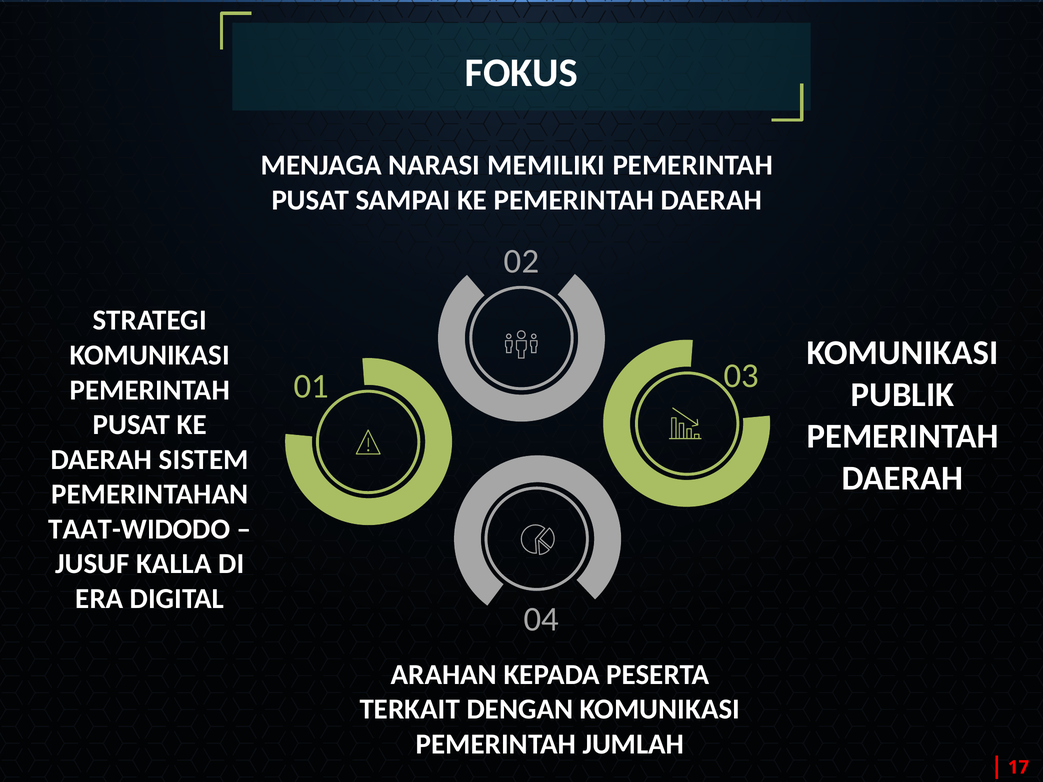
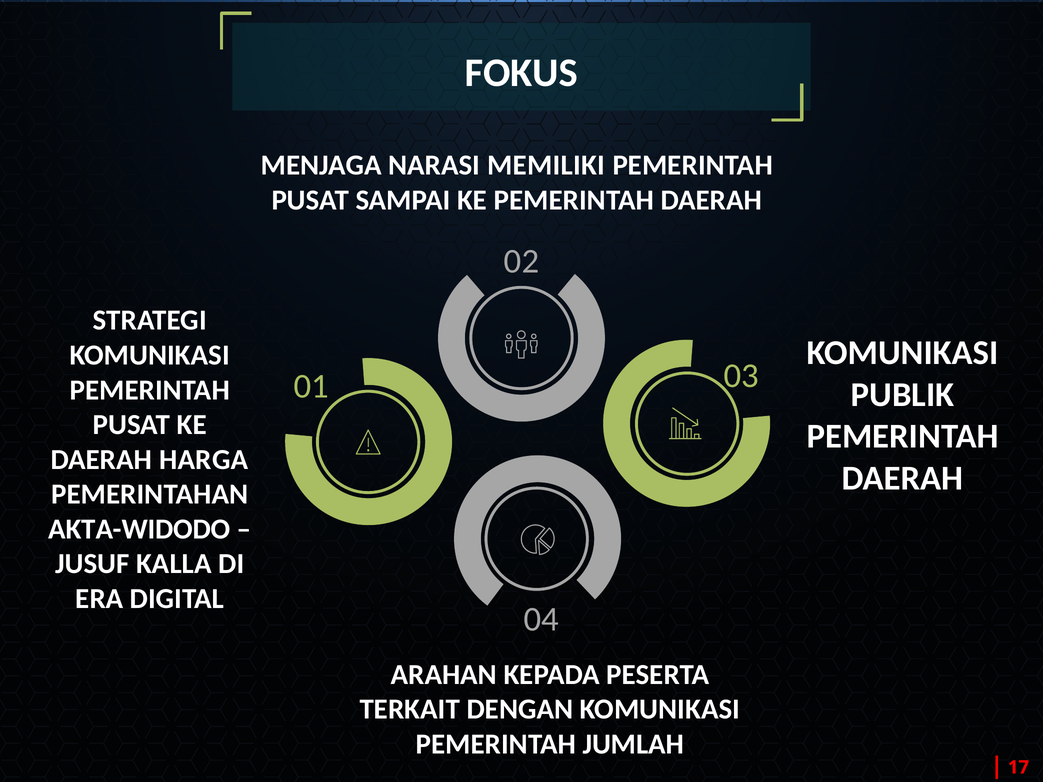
SISTEM: SISTEM -> HARGA (204, 460)
TAAT-WIDODO: TAAT-WIDODO -> AKTA-WIDODO (139, 529)
